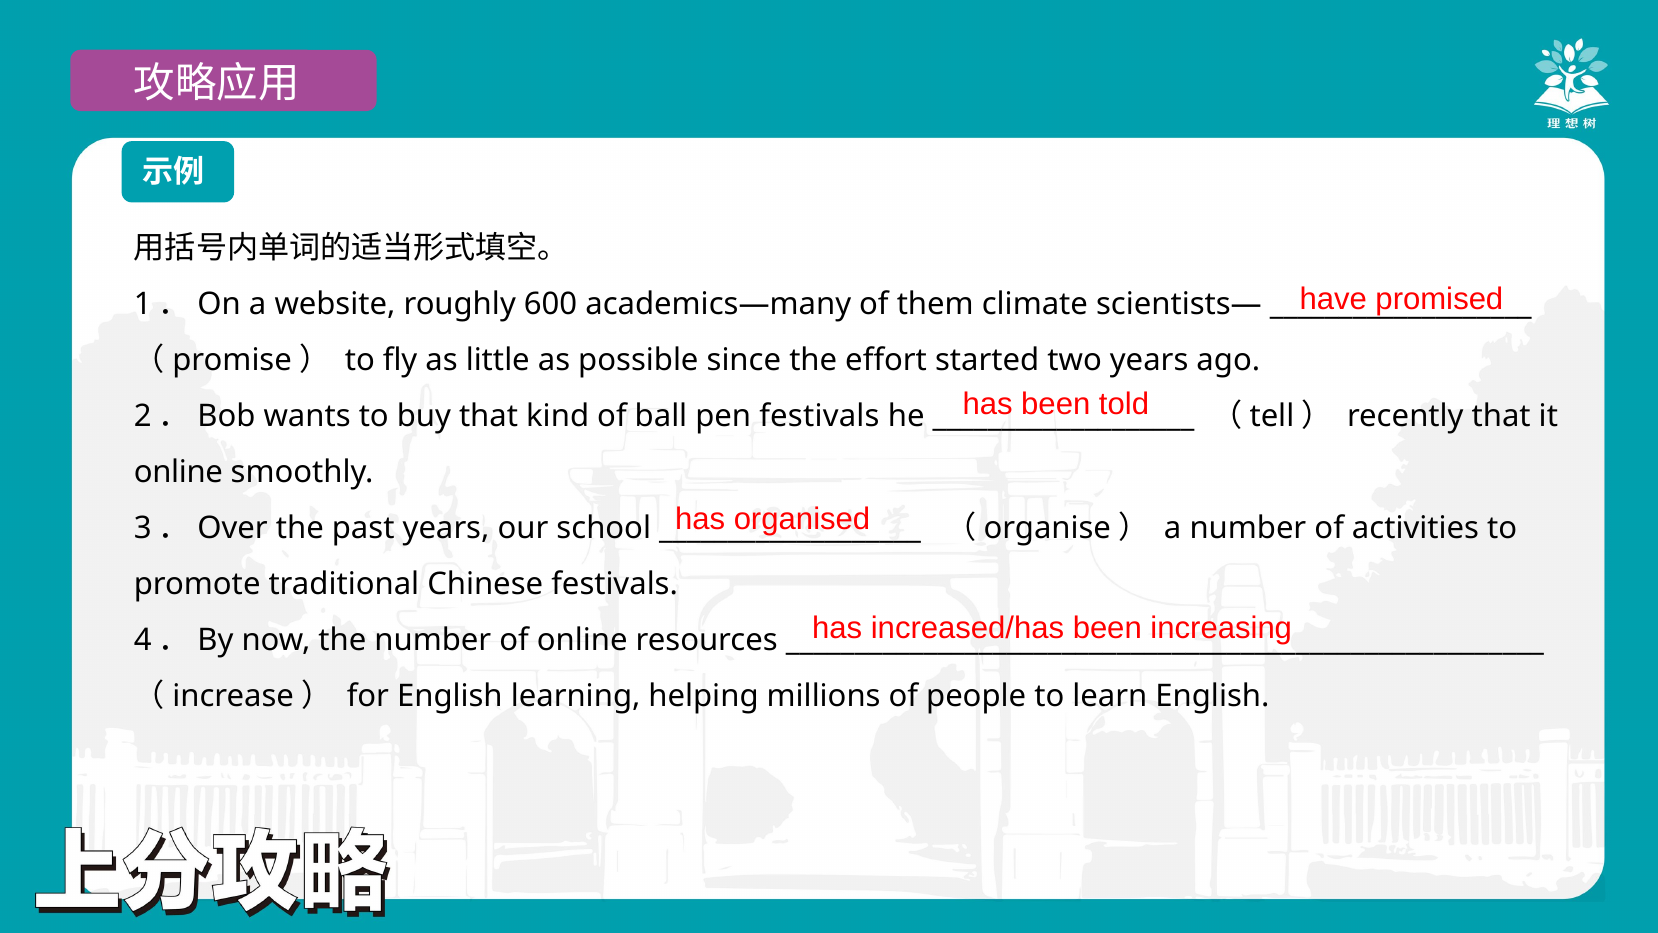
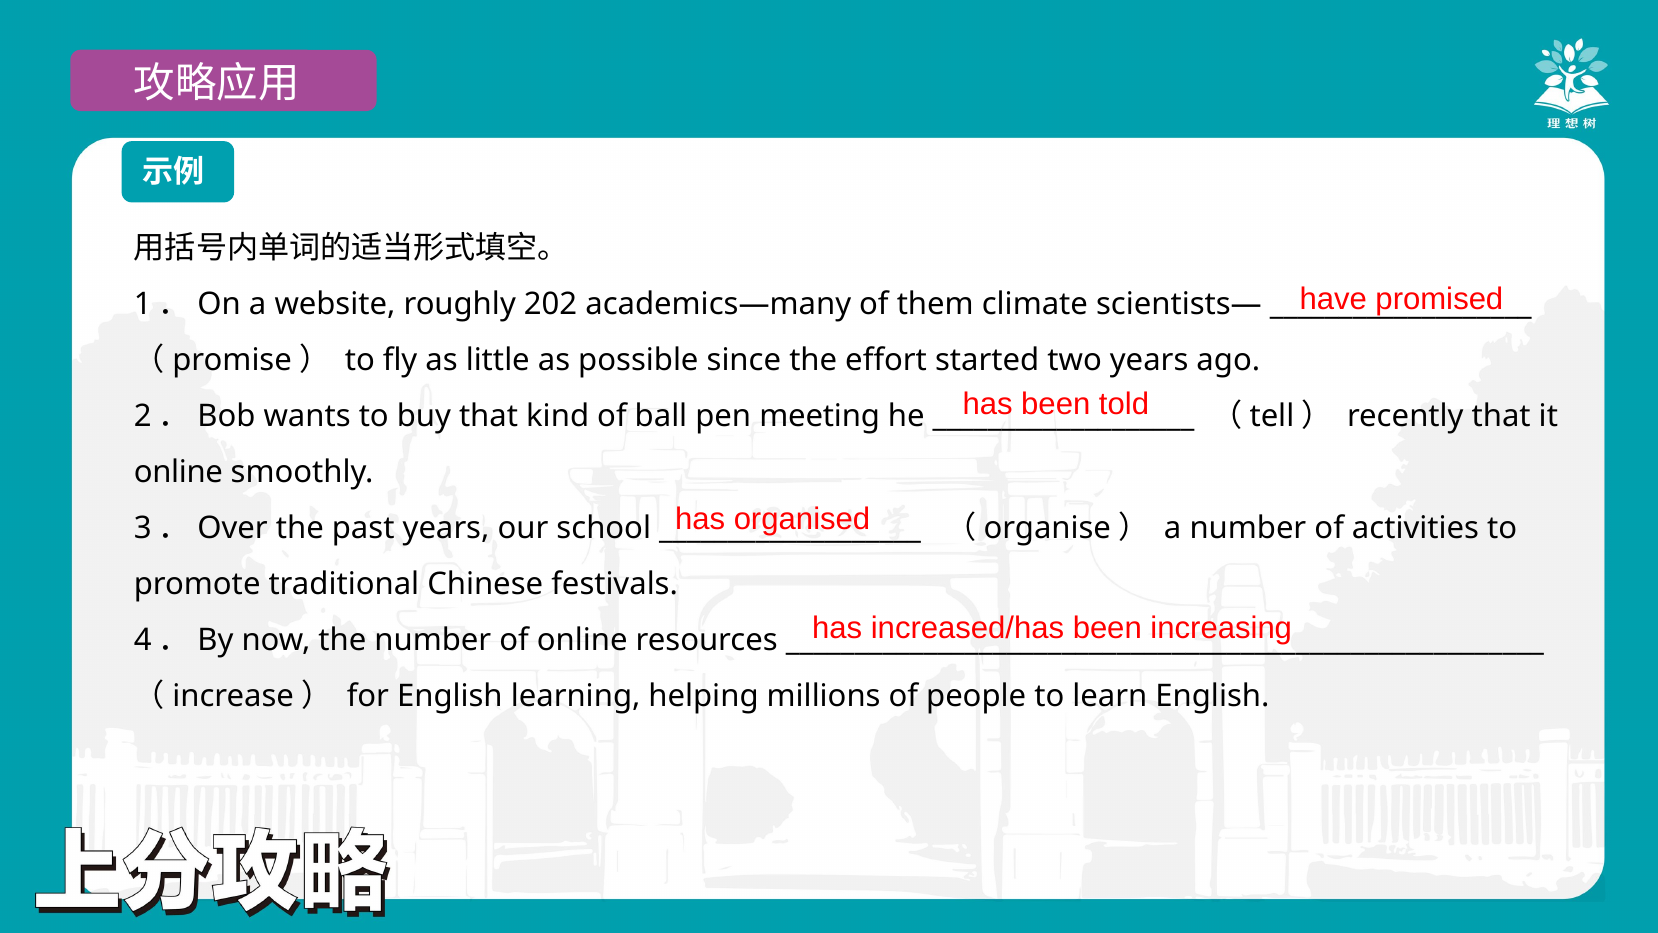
600: 600 -> 202 (551, 304)
pen festivals: festivals -> meeting (820, 416)
